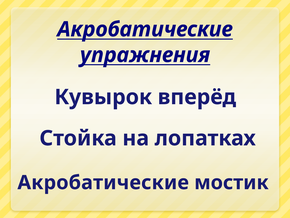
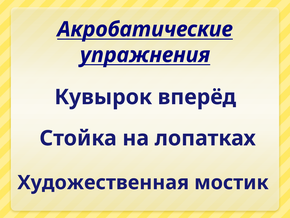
Акробатические: Акробатические -> Художественная (103, 182)
